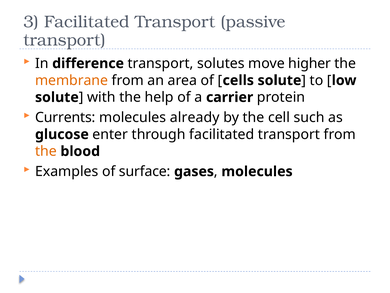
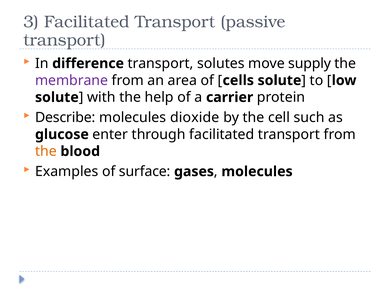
higher: higher -> supply (310, 63)
membrane colour: orange -> purple (72, 80)
Currents: Currents -> Describe (65, 117)
already: already -> dioxide (195, 117)
